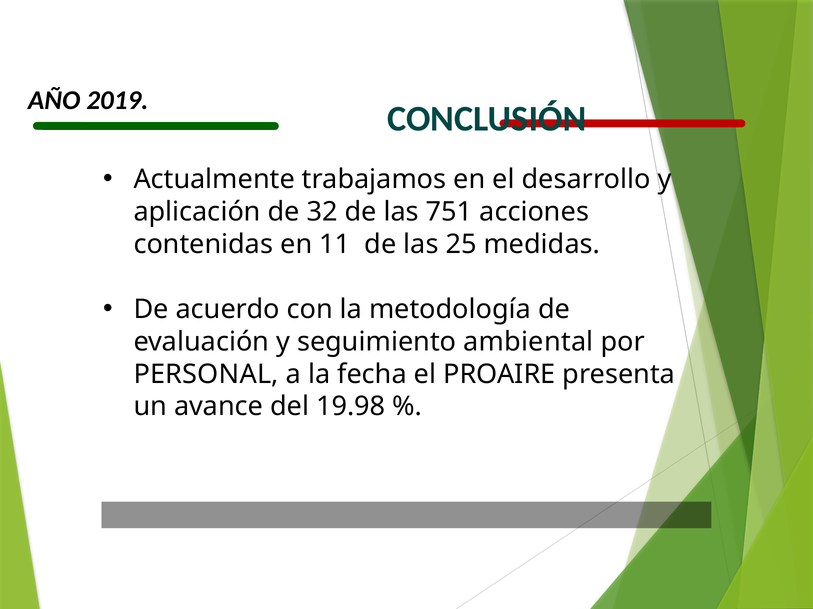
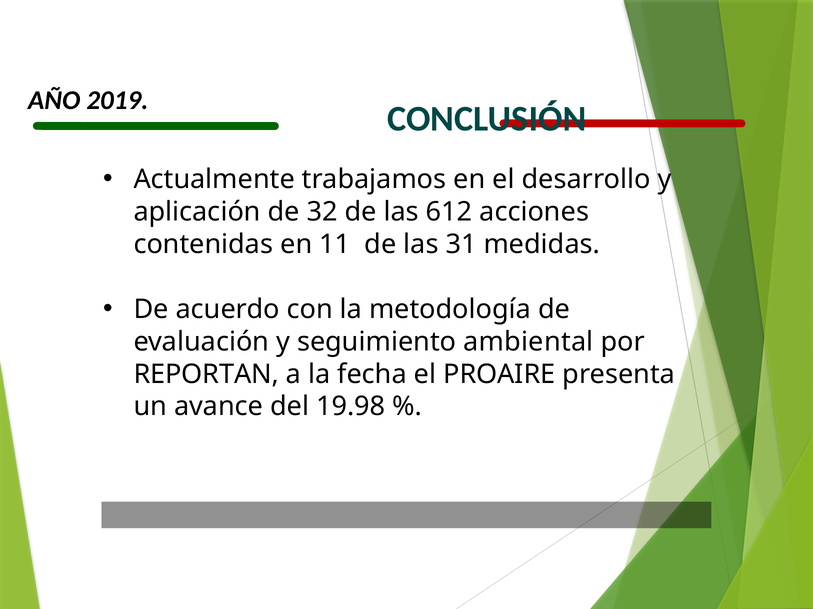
751: 751 -> 612 (449, 212)
25: 25 -> 31 (461, 244)
PERSONAL: PERSONAL -> REPORTAN (206, 375)
